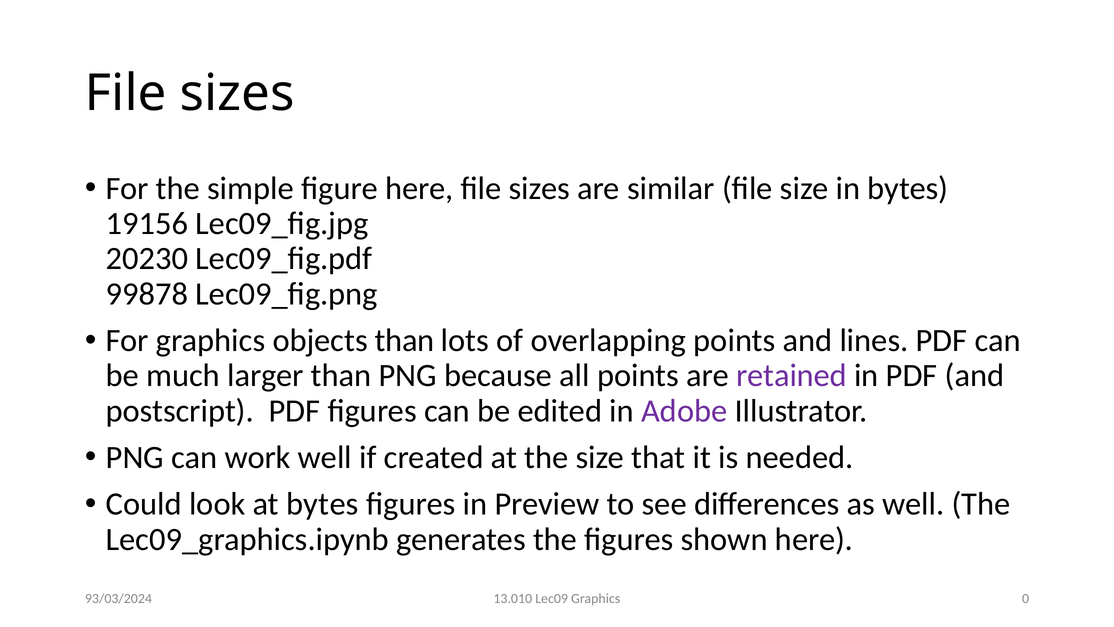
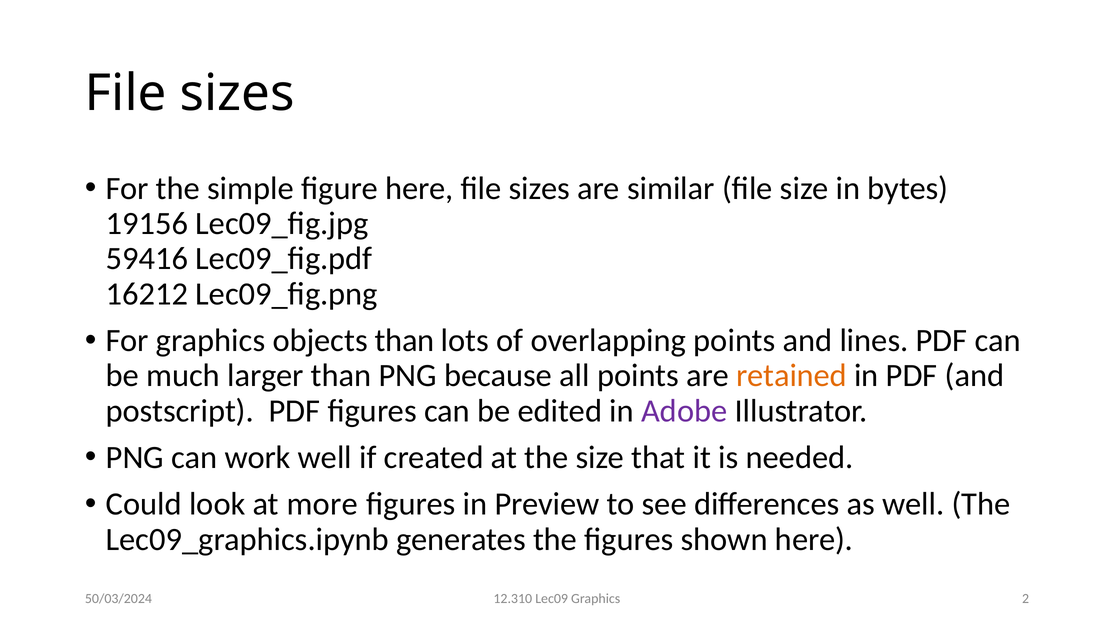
20230: 20230 -> 59416 (147, 259)
99878: 99878 -> 16212 (147, 294)
retained colour: purple -> orange (792, 375)
at bytes: bytes -> more (322, 504)
13.010: 13.010 -> 12.310 (513, 598)
0: 0 -> 2 (1026, 598)
93/03/2024: 93/03/2024 -> 50/03/2024 (118, 598)
